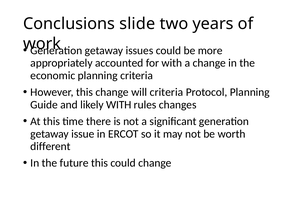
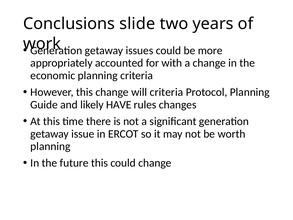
likely WITH: WITH -> HAVE (119, 105)
different: different -> planning (50, 146)
